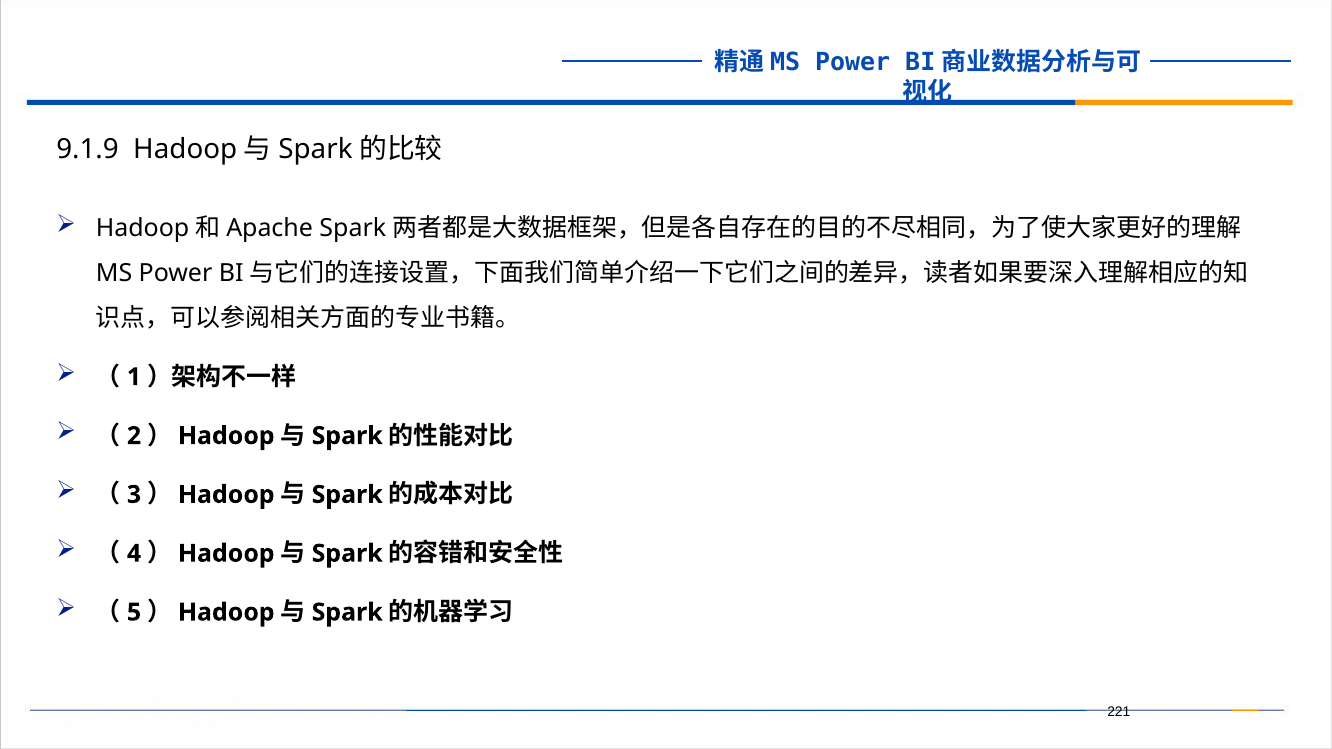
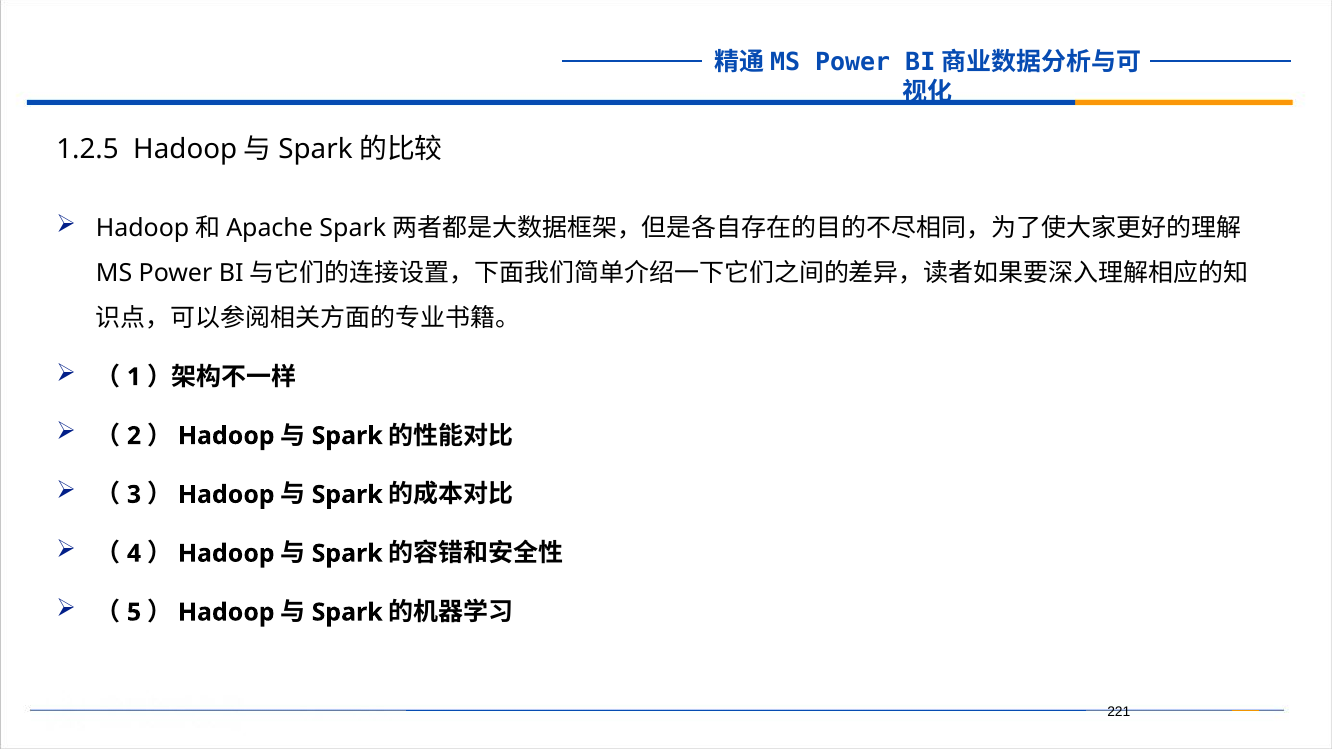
9.1.9: 9.1.9 -> 1.2.5 (88, 150)
